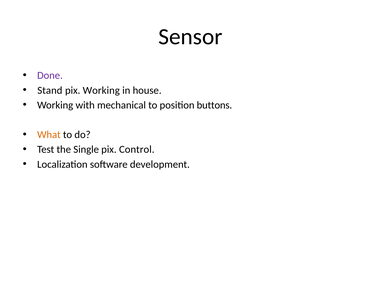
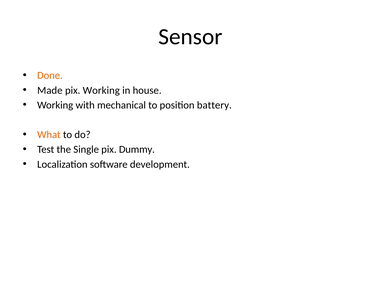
Done colour: purple -> orange (50, 76)
Stand: Stand -> Made (50, 91)
buttons: buttons -> battery (214, 105)
Control: Control -> Dummy (137, 150)
